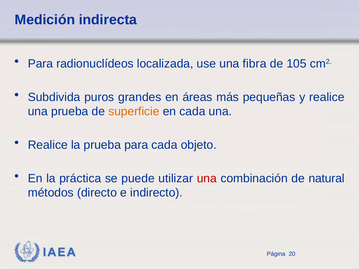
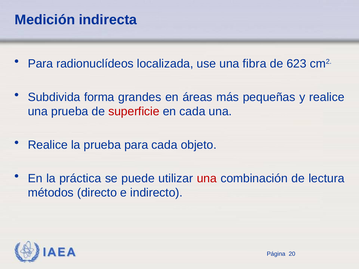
105: 105 -> 623 (297, 64)
puros: puros -> forma (99, 97)
superficie colour: orange -> red (134, 112)
natural: natural -> lectura (327, 179)
